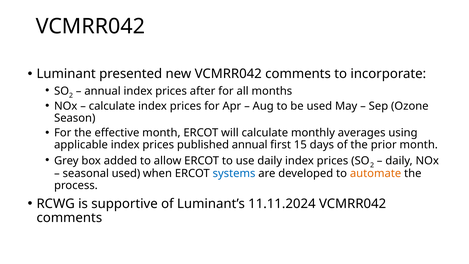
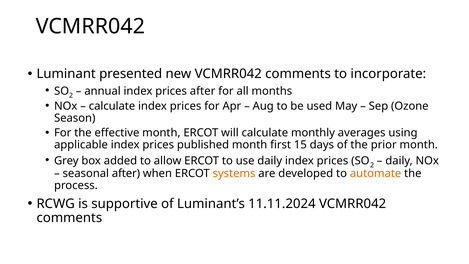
published annual: annual -> month (250, 145)
seasonal used: used -> after (126, 173)
systems colour: blue -> orange (234, 173)
